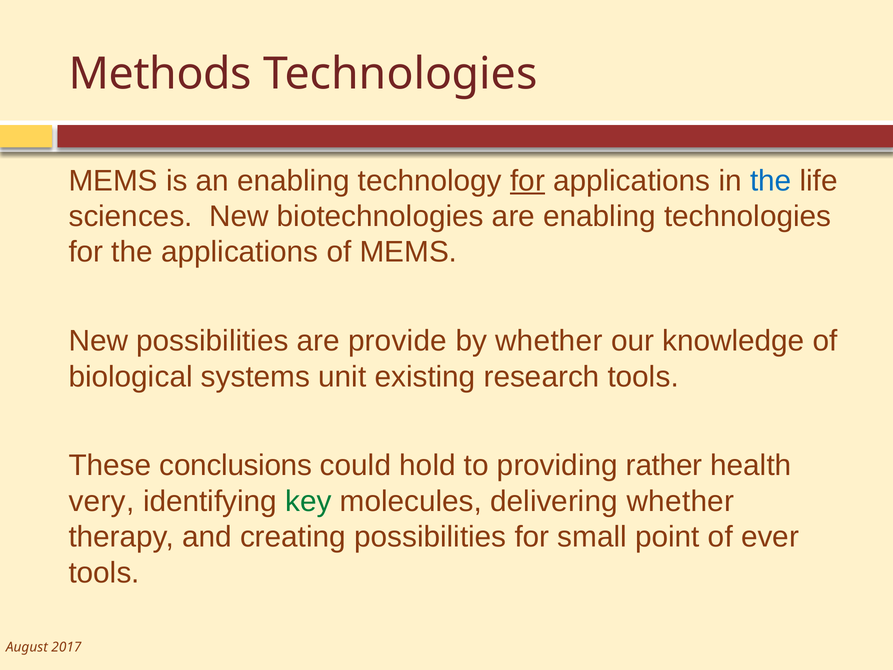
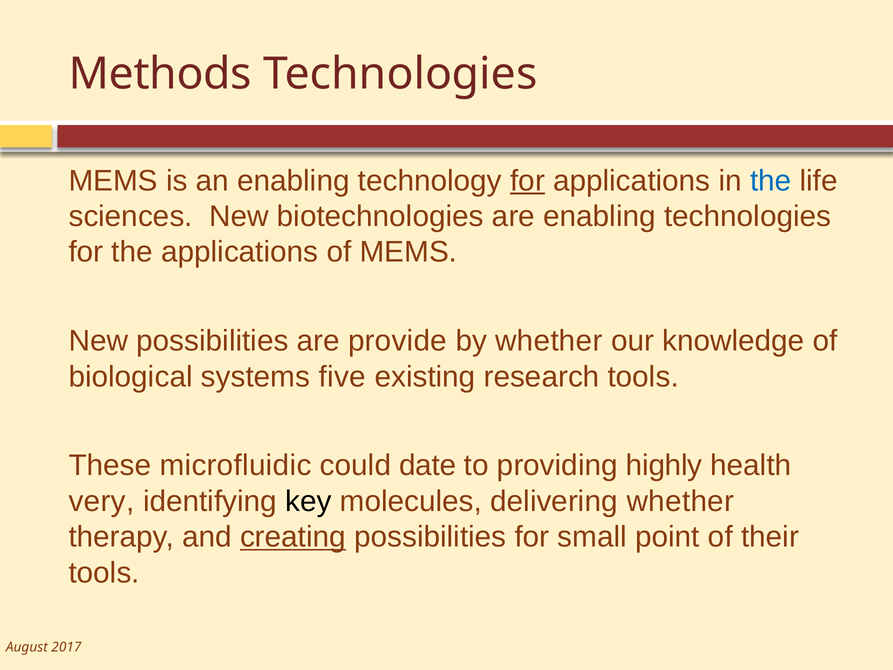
unit: unit -> five (342, 377)
conclusions: conclusions -> microfluidic (235, 465)
hold: hold -> date (428, 465)
rather: rather -> highly (664, 465)
key colour: green -> black (308, 501)
creating underline: none -> present (293, 537)
ever: ever -> their (770, 537)
